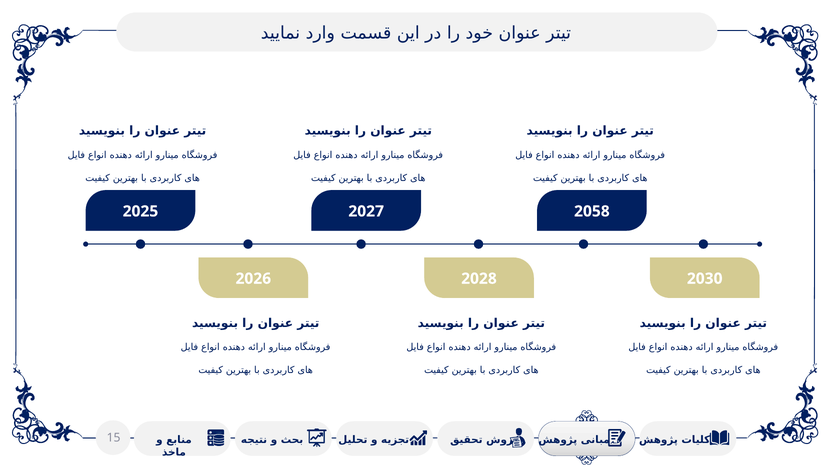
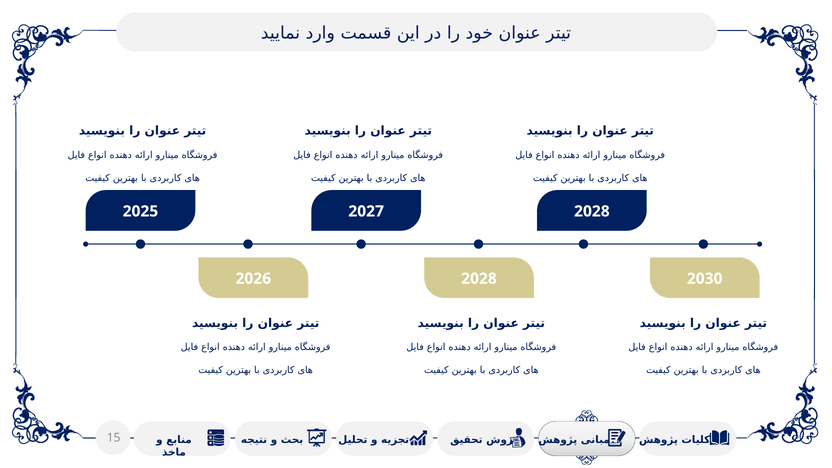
2027 2058: 2058 -> 2028 (592, 211)
